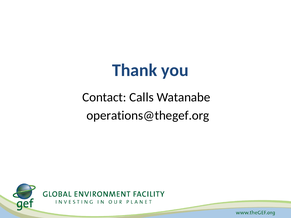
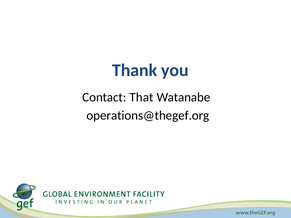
Calls: Calls -> That (141, 97)
